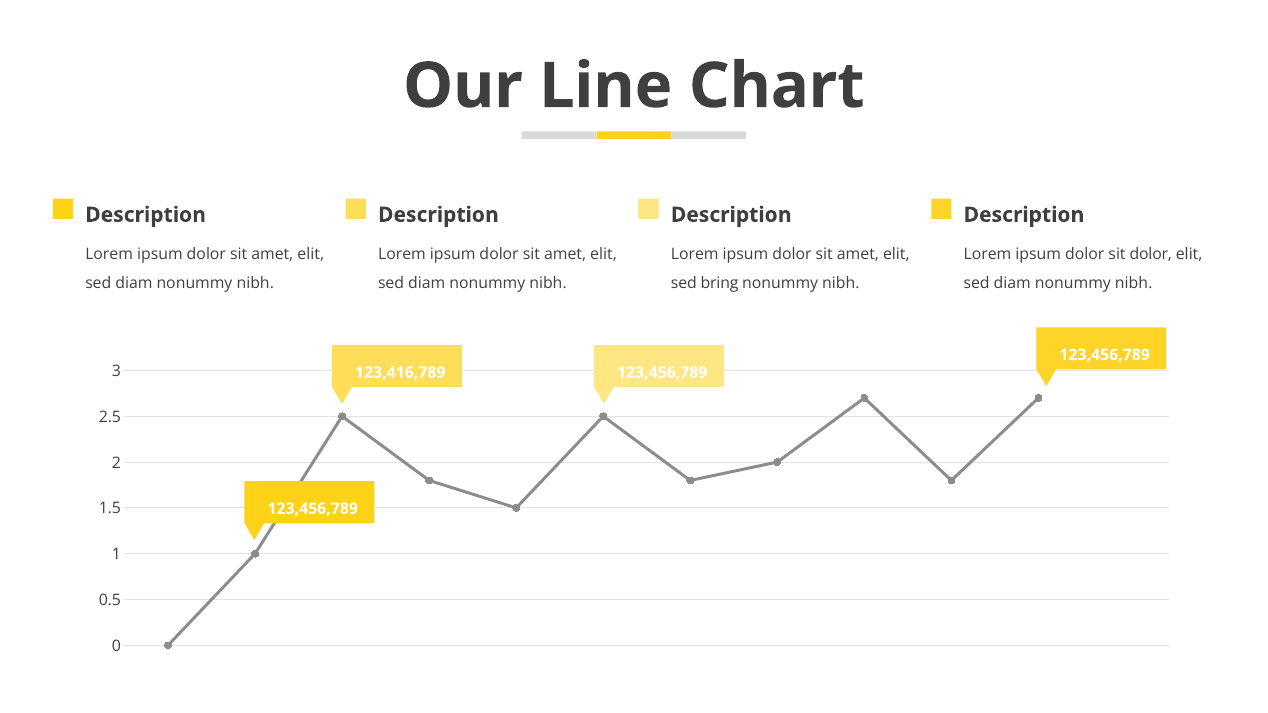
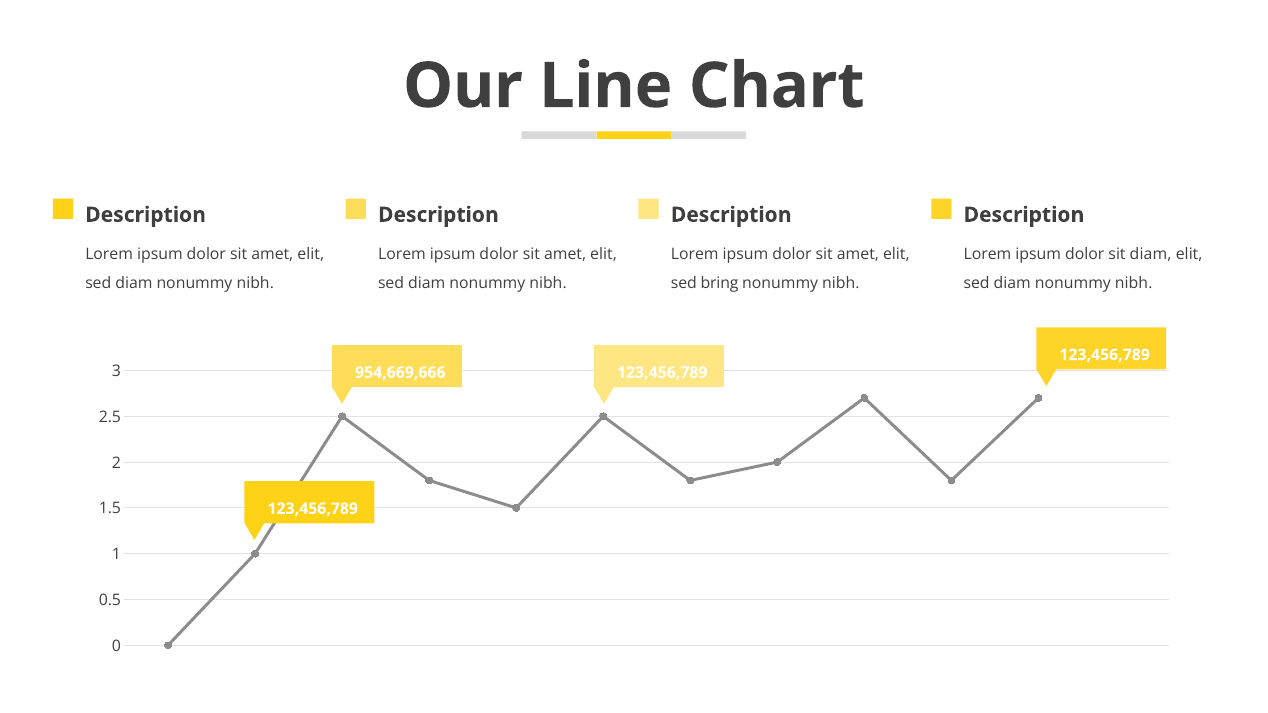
sit dolor: dolor -> diam (1151, 255)
123,416,789: 123,416,789 -> 954,669,666 (400, 373)
